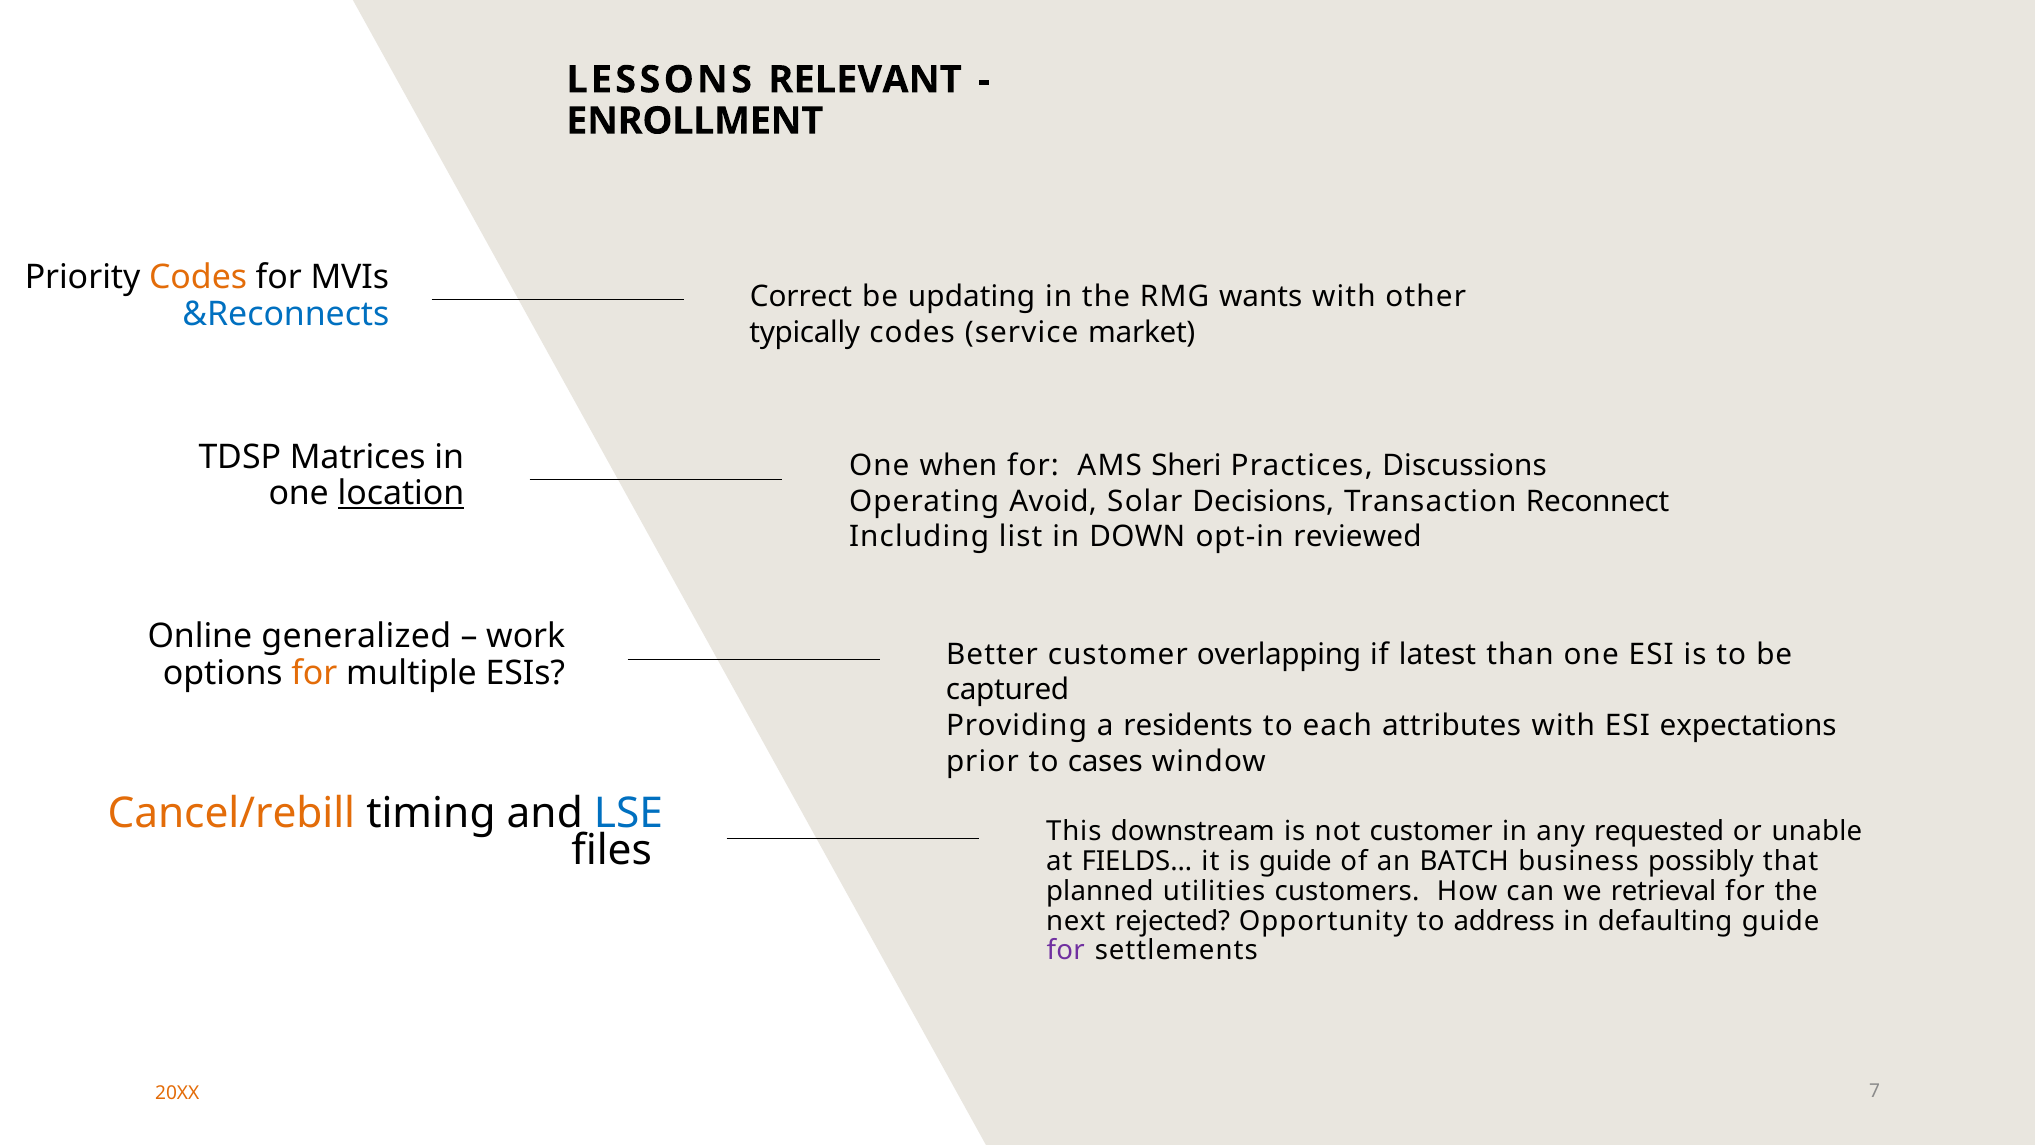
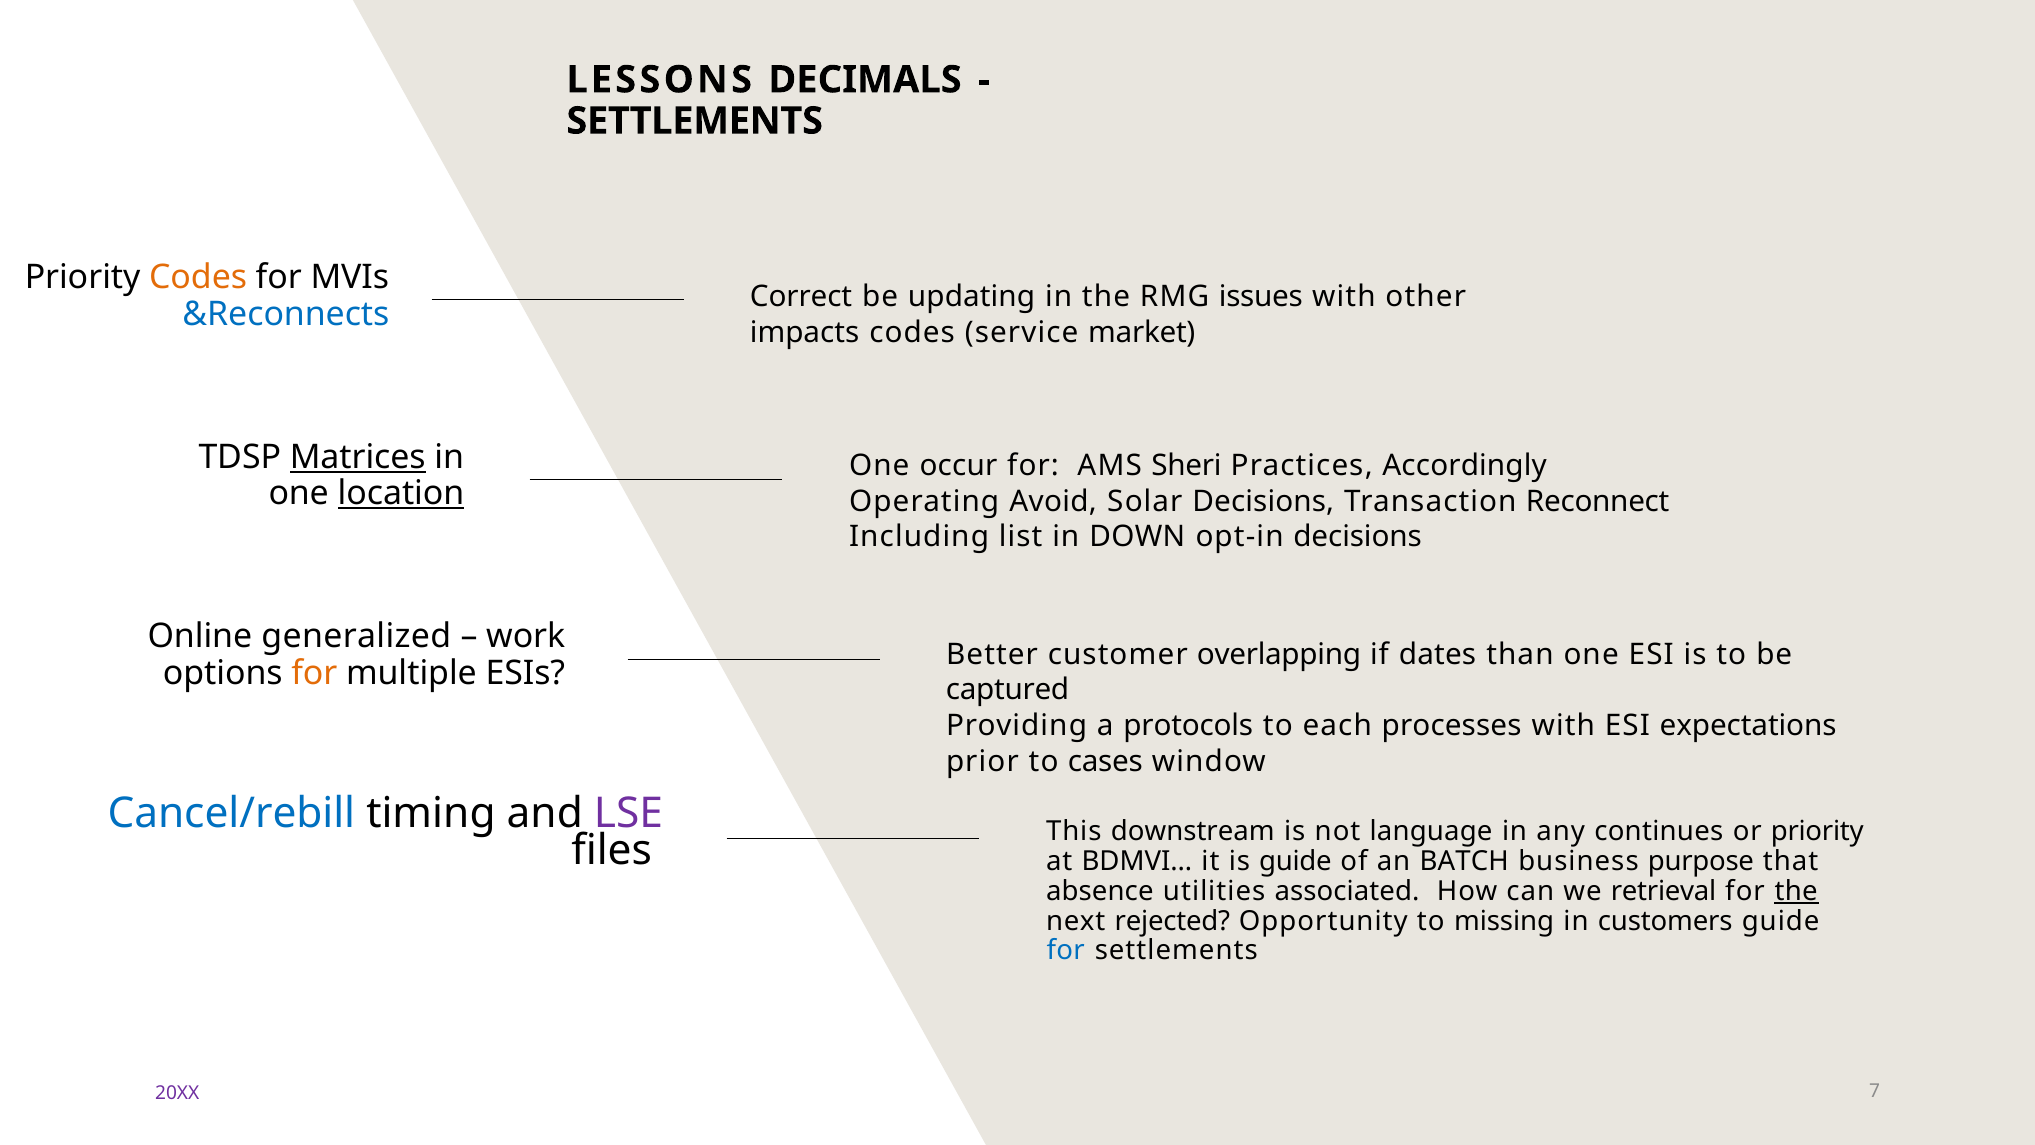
RELEVANT: RELEVANT -> DECIMALS (865, 80)
ENROLLMENT: ENROLLMENT -> SETTLEMENTS (695, 121)
wants: wants -> issues (1261, 297)
typically: typically -> impacts (805, 332)
Matrices underline: none -> present (358, 457)
when: when -> occur (958, 466)
Discussions: Discussions -> Accordingly (1465, 466)
opt-in reviewed: reviewed -> decisions (1358, 537)
latest: latest -> dates (1438, 654)
residents: residents -> protocols (1188, 726)
attributes: attributes -> processes (1452, 726)
Cancel/rebill colour: orange -> blue (231, 814)
LSE colour: blue -> purple (628, 814)
not customer: customer -> language (1431, 831)
requested: requested -> continues (1659, 831)
or unable: unable -> priority (1817, 831)
FIELDS…: FIELDS… -> BDMVI… (1137, 861)
possibly: possibly -> purpose (1701, 861)
planned: planned -> absence (1100, 891)
customers: customers -> associated (1347, 891)
the underline: none -> present (1796, 891)
address: address -> missing (1504, 921)
defaulting: defaulting -> customers (1665, 921)
for colour: purple -> blue (1066, 951)
20XX colour: orange -> purple (177, 1093)
